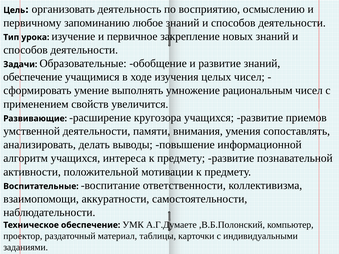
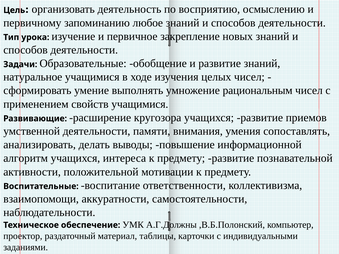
обеспечение: обеспечение -> натуральное (33, 77)
свойств увеличится: увеличится -> учащимися (140, 104)
А.Г.Думаете: А.Г.Думаете -> А.Г.Должны (171, 225)
